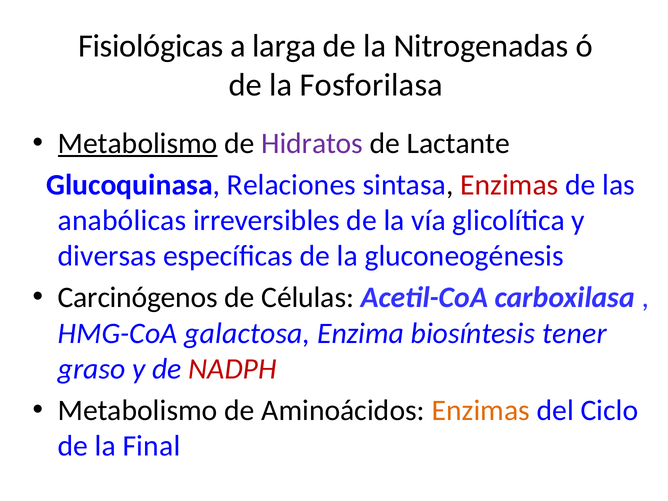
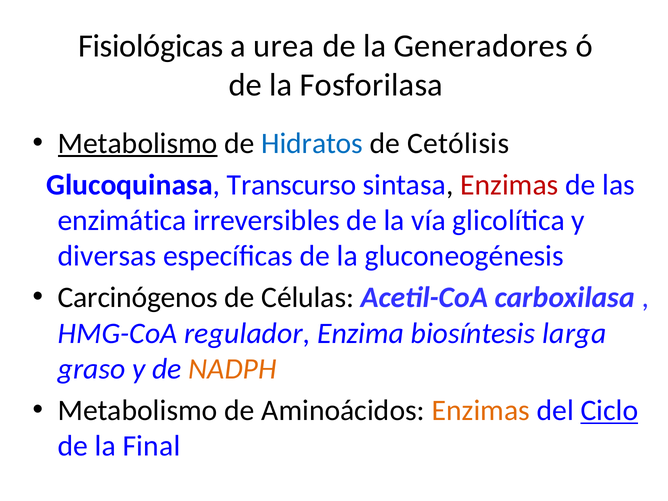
larga: larga -> urea (284, 46)
Nitrogenadas: Nitrogenadas -> Generadores (481, 46)
Hidratos colour: purple -> blue (312, 143)
Lactante: Lactante -> Cetólisis (458, 143)
Relaciones: Relaciones -> Transcurso (292, 185)
anabólicas: anabólicas -> enzimática (122, 220)
galactosa: galactosa -> regulador (247, 333)
tener: tener -> larga (574, 333)
NADPH colour: red -> orange (232, 369)
Ciclo underline: none -> present (609, 411)
